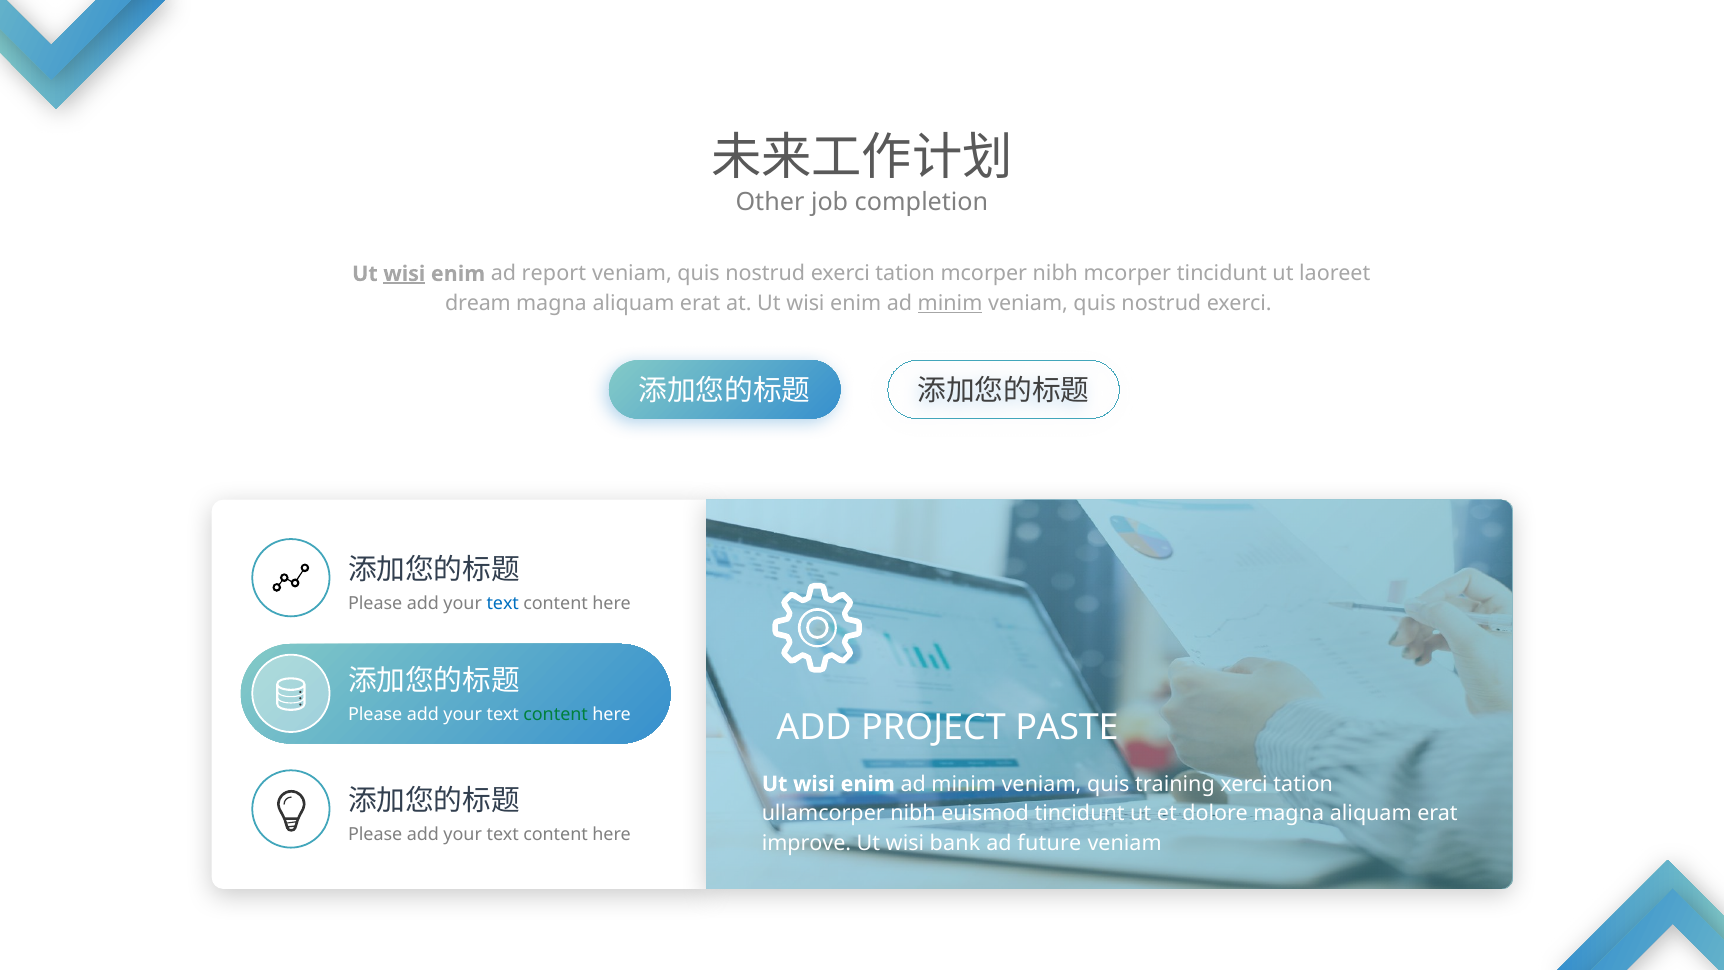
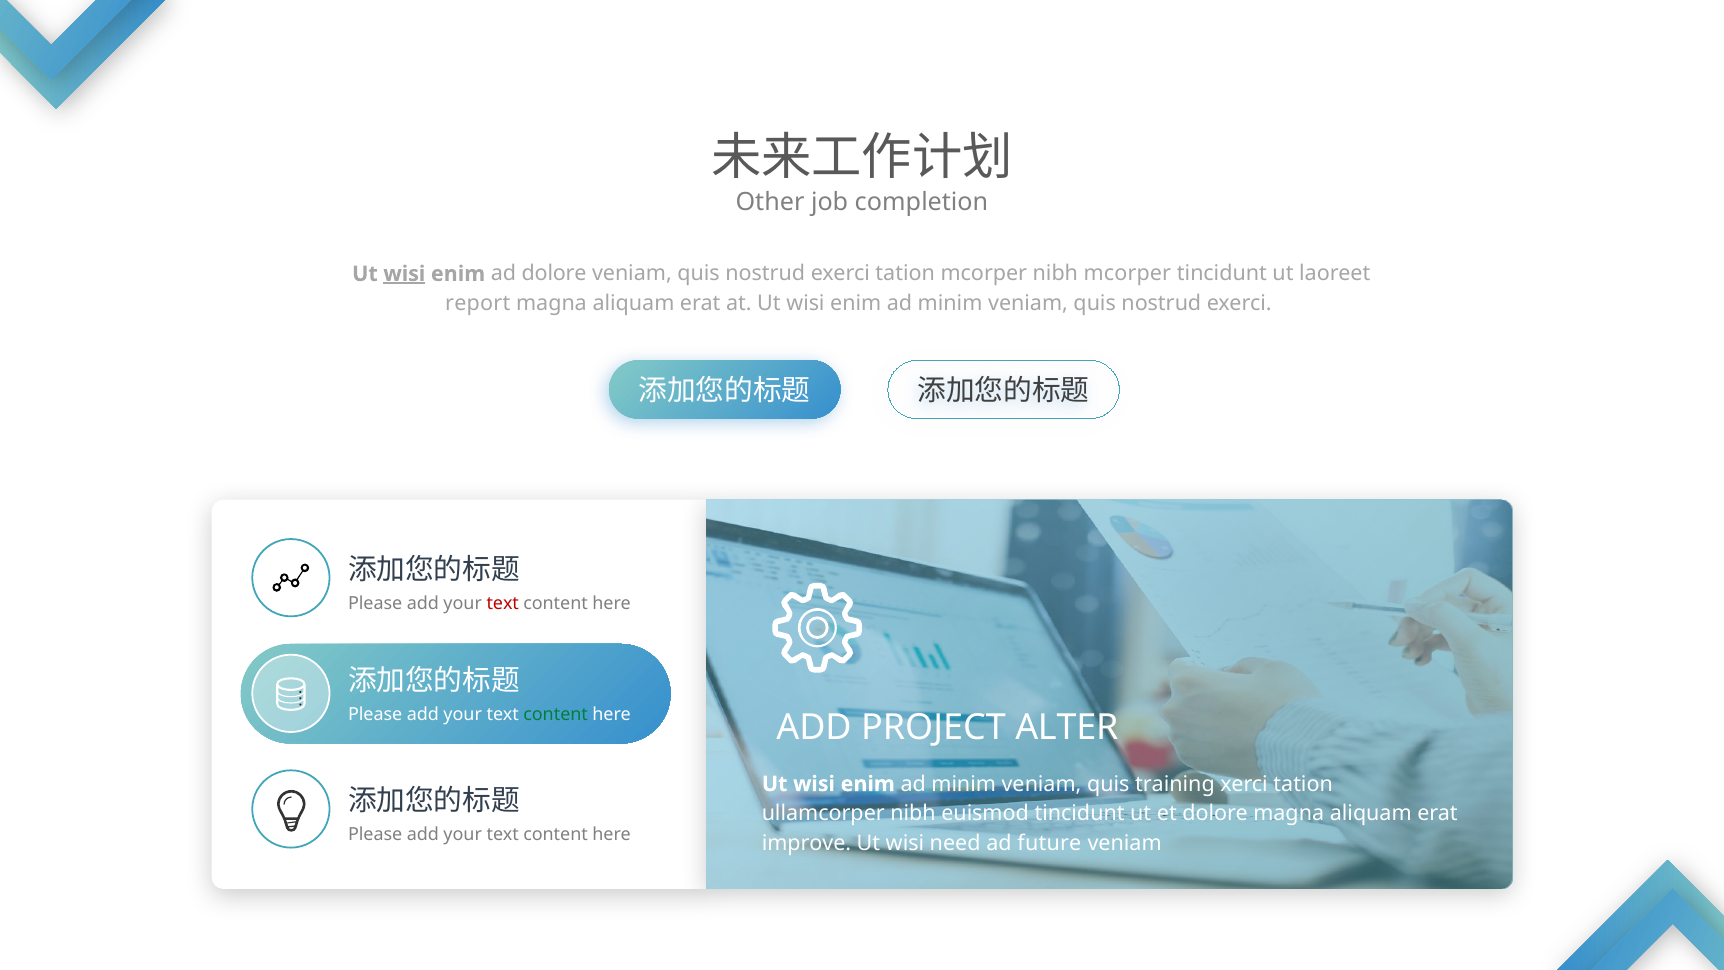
ad report: report -> dolore (554, 274)
dream: dream -> report (478, 303)
minim underline: present -> none (950, 303)
text colour: blue -> red (503, 604)
PASTE: PASTE -> ALTER (1067, 727)
bank: bank -> need (955, 843)
